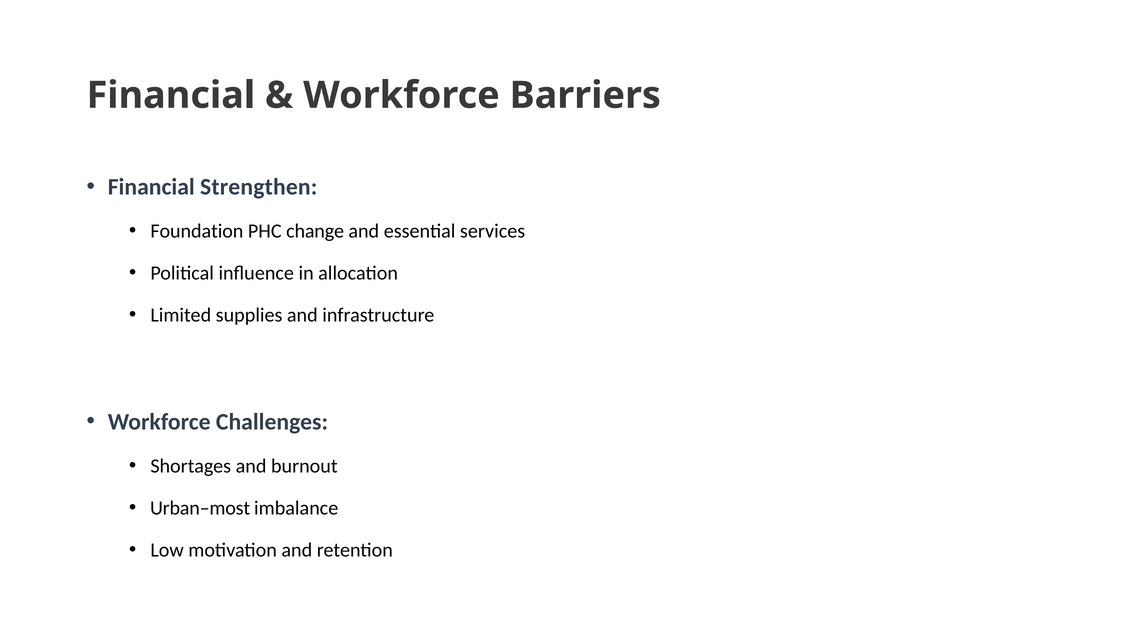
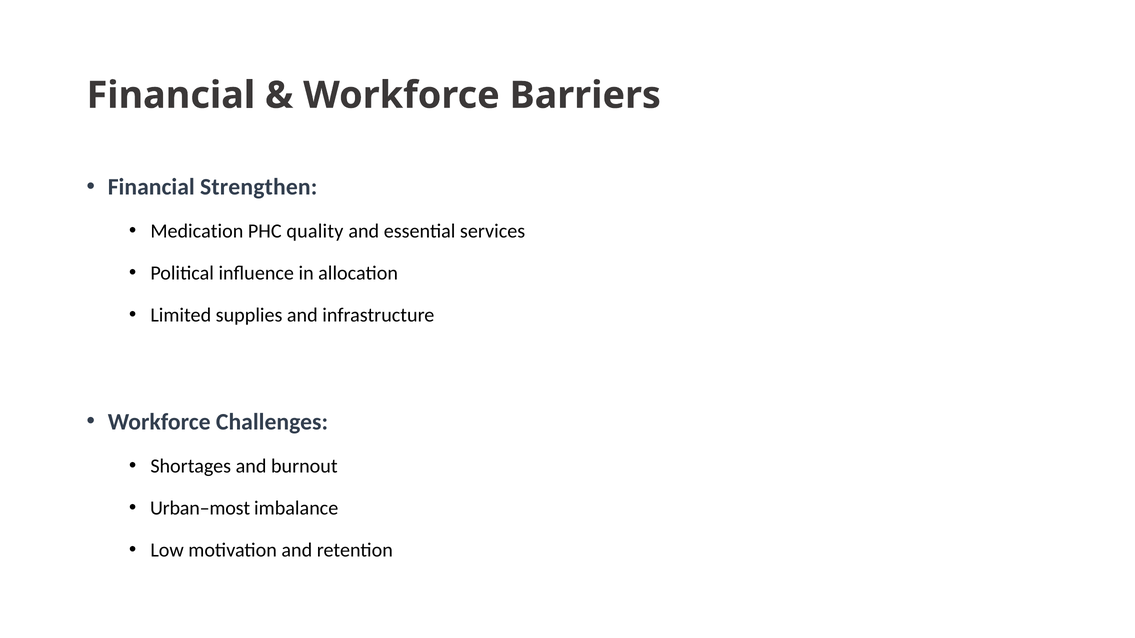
Foundation: Foundation -> Medication (197, 231)
change: change -> quality (315, 231)
